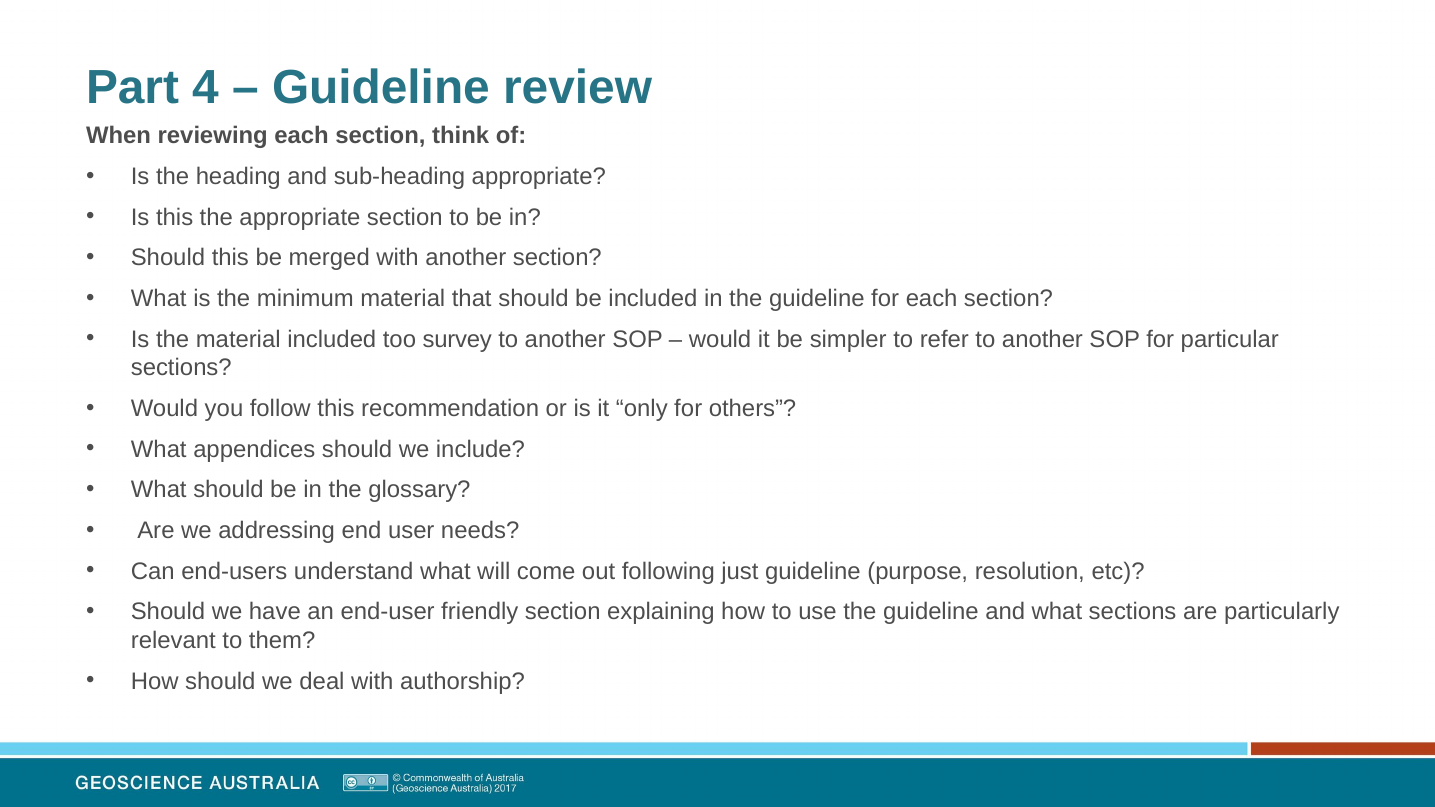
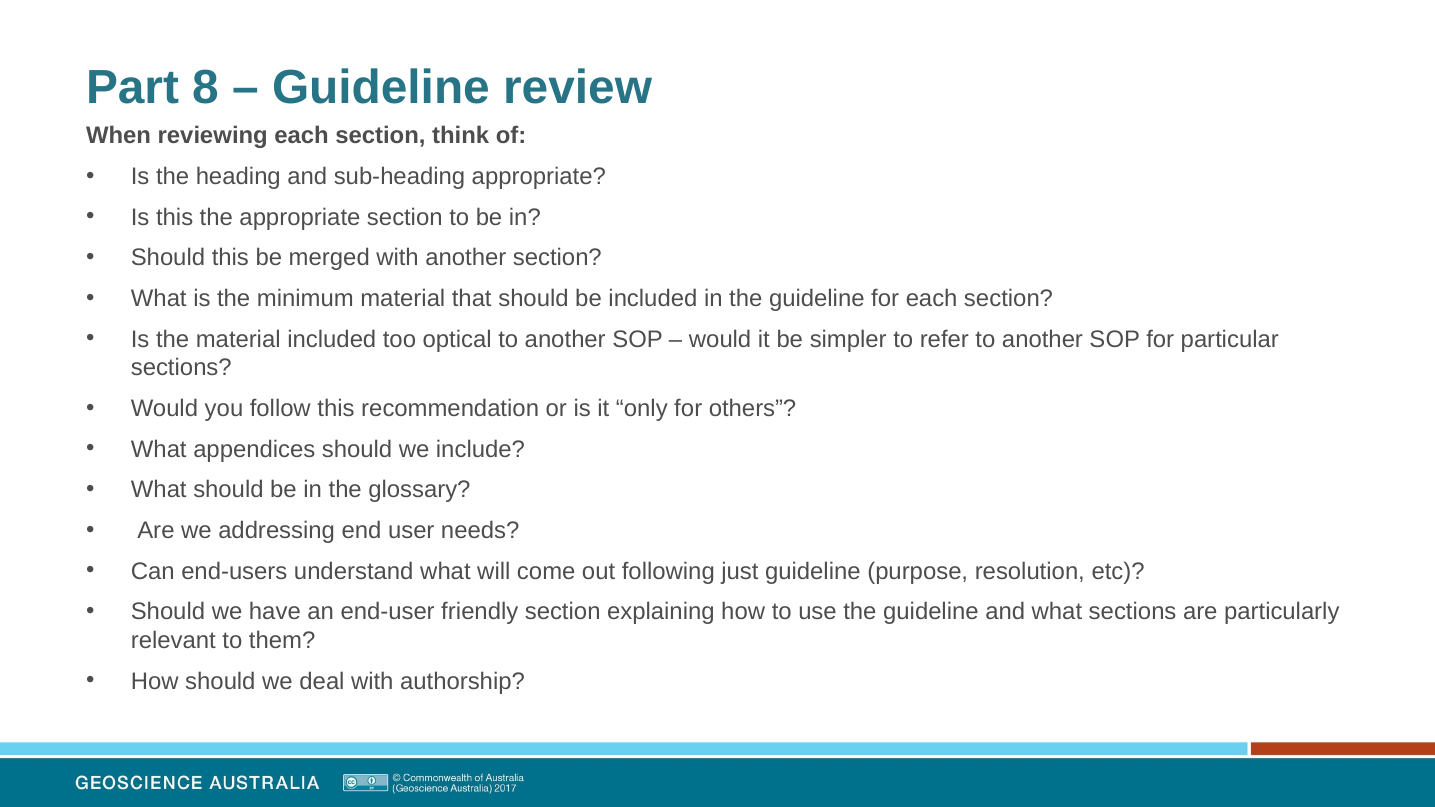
4: 4 -> 8 (206, 88)
survey: survey -> optical (457, 339)
